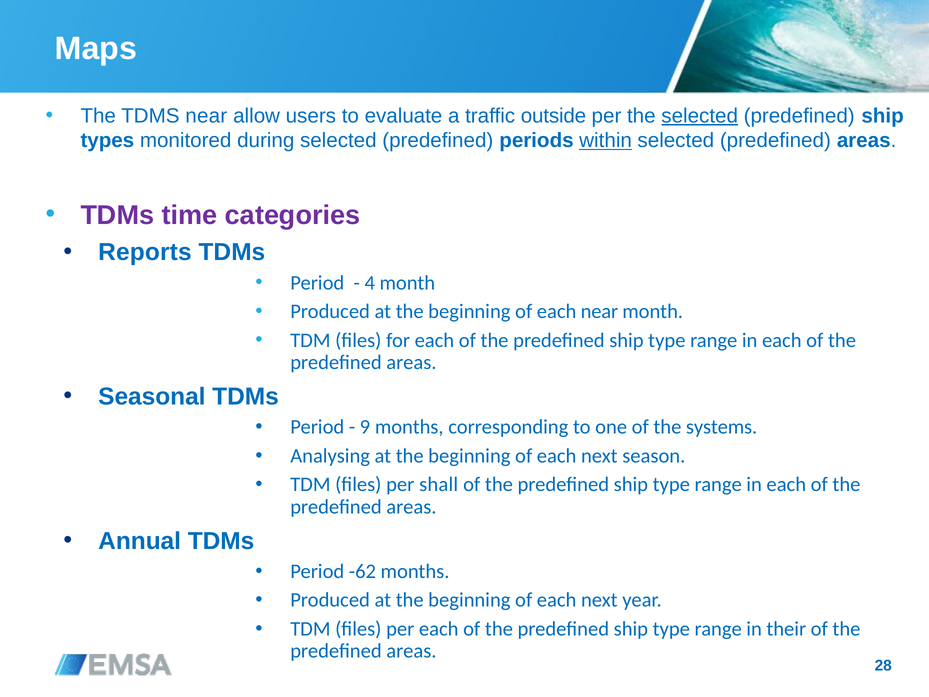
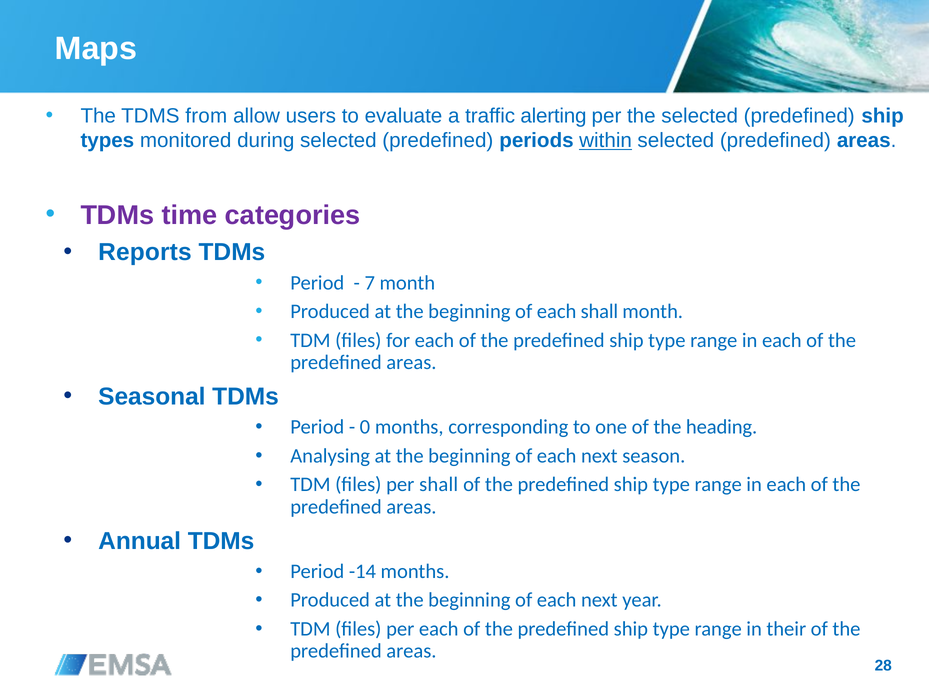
TDMS near: near -> from (206, 116)
outside: outside -> alerting (553, 116)
selected underline: present -> none (700, 116)
4: 4 -> 7 (370, 283)
each near: near -> shall (599, 311)
9: 9 -> 0 (365, 427)
systems: systems -> heading (722, 427)
-62: -62 -> -14 (362, 571)
